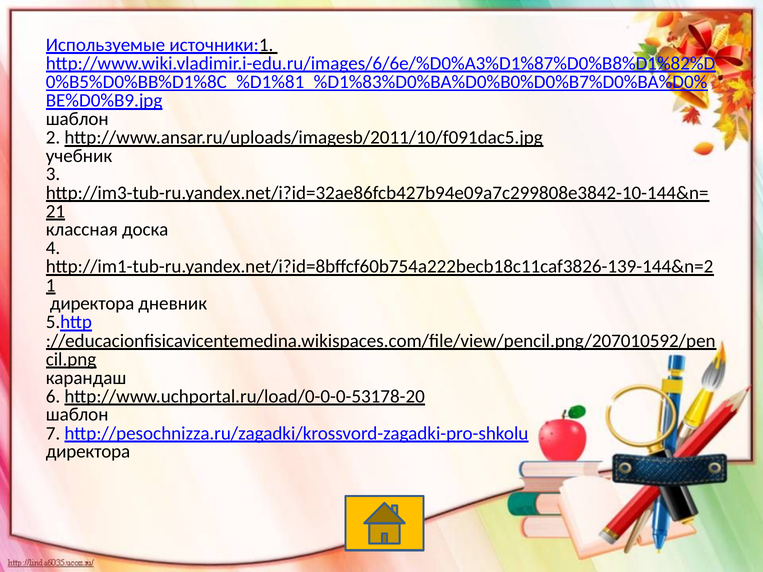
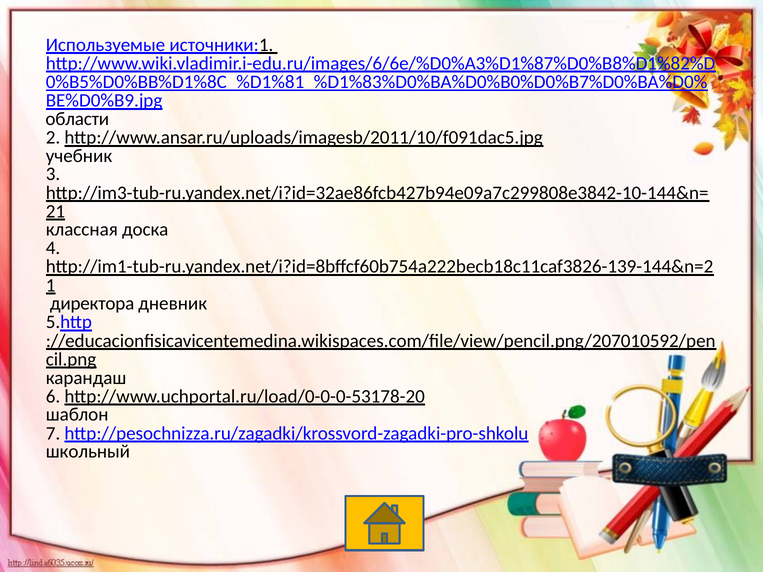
шаблон: шаблон -> области (77, 119)
директора: директора -> школьный (88, 452)
